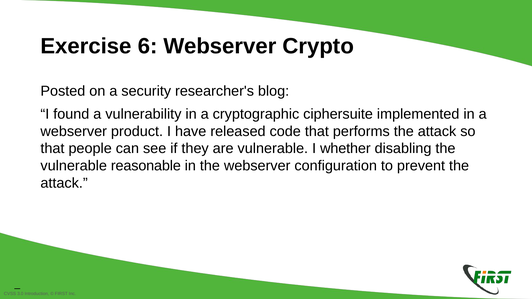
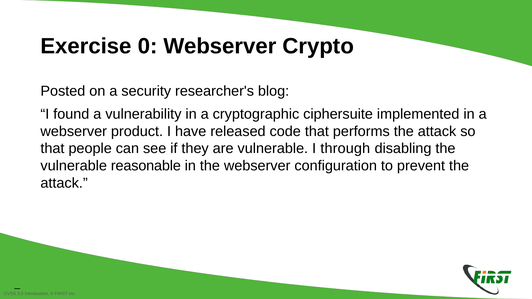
6: 6 -> 0 (148, 46)
whether: whether -> through (345, 149)
